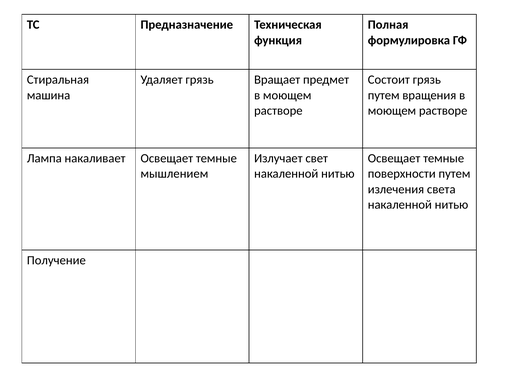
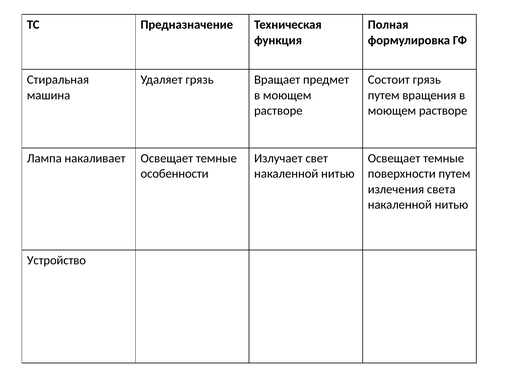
мышлением: мышлением -> особенности (175, 174)
Получение: Получение -> Устройство (56, 260)
